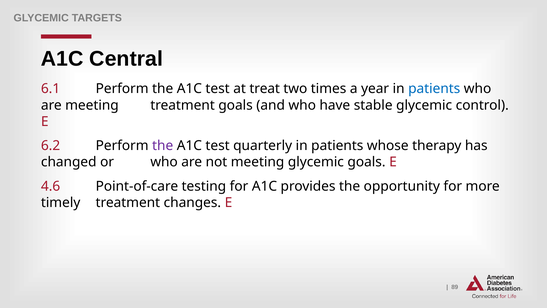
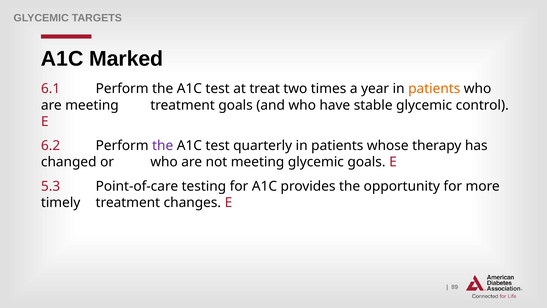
Central: Central -> Marked (126, 59)
patients colour: blue -> orange (434, 89)
4.6: 4.6 -> 5.3 (51, 186)
